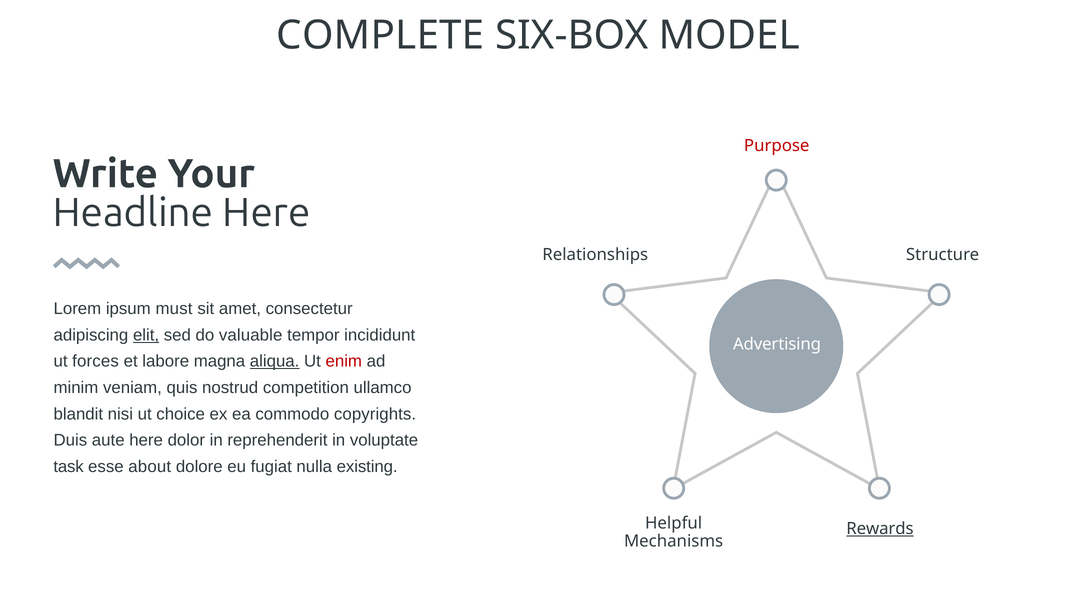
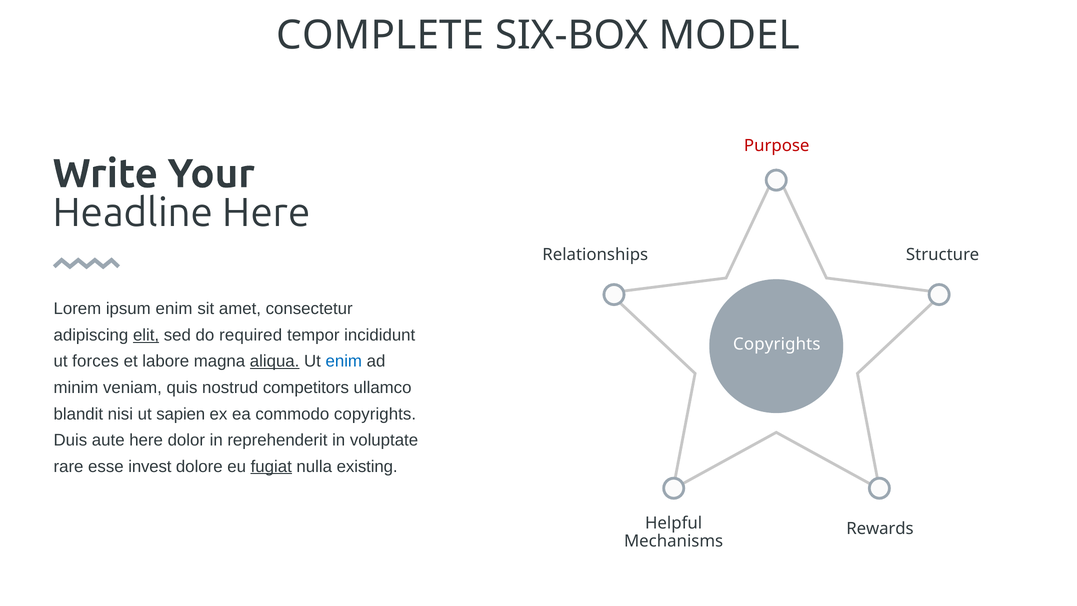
ipsum must: must -> enim (174, 309)
valuable: valuable -> required (251, 335)
Advertising: Advertising -> Copyrights (777, 344)
enim colour: red -> blue (344, 361)
competition: competition -> competitors (306, 388)
choice: choice -> sapien (181, 414)
task: task -> rare (69, 466)
about: about -> invest (150, 466)
fugiat underline: none -> present (271, 466)
Rewards underline: present -> none (880, 529)
